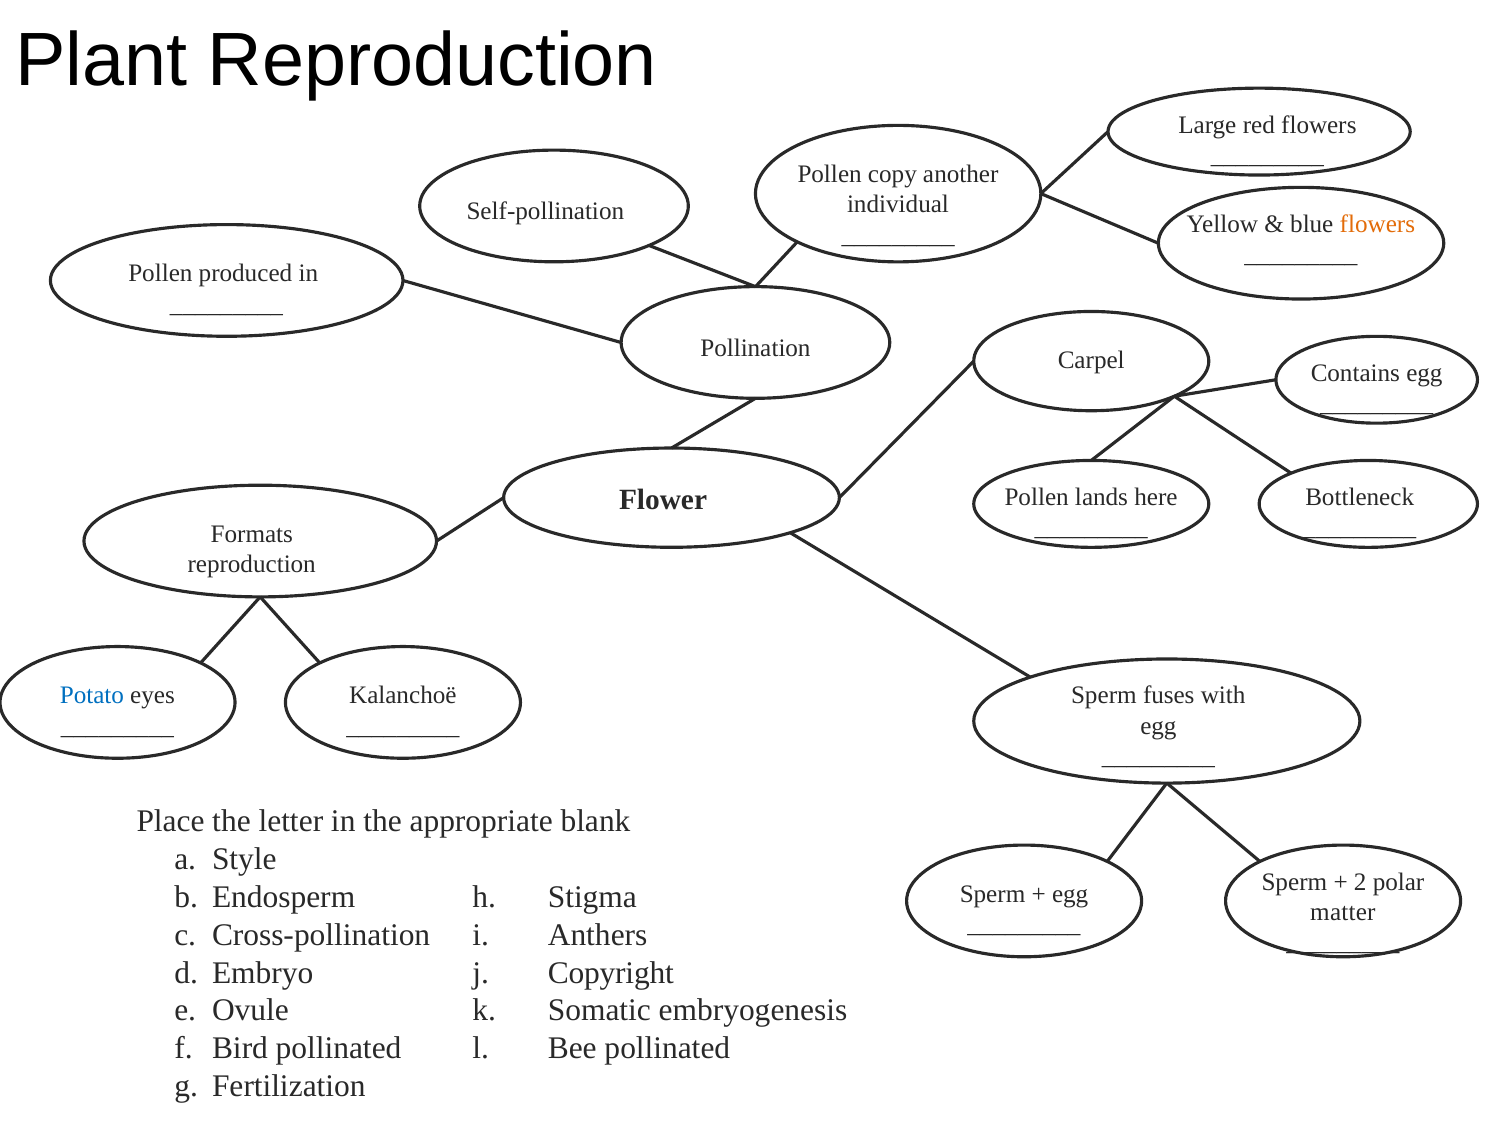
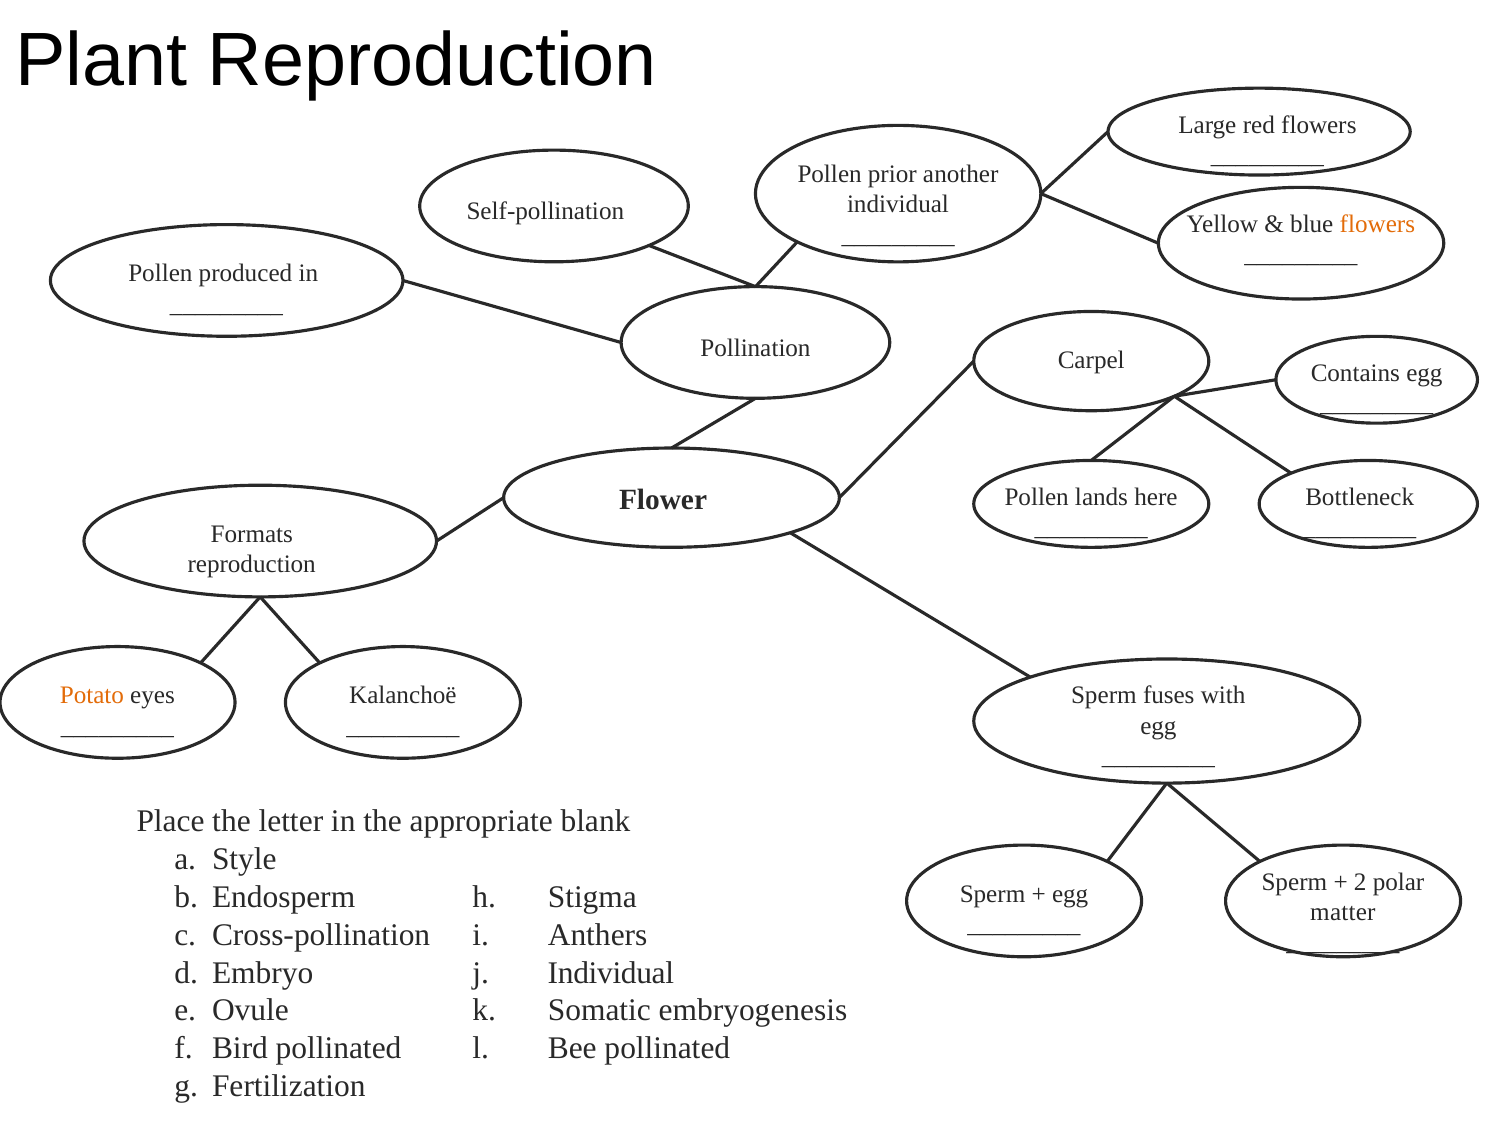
copy: copy -> prior (892, 174)
Potato colour: blue -> orange (92, 696)
Copyright: Copyright -> Individual (611, 973)
